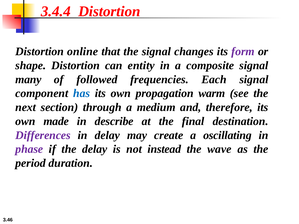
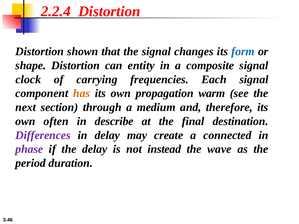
3.4.4: 3.4.4 -> 2.2.4 (56, 11)
online: online -> shown (83, 52)
form colour: purple -> blue (243, 52)
many: many -> clock (28, 79)
followed: followed -> carrying (97, 79)
has colour: blue -> orange (82, 93)
made: made -> often (56, 121)
oscillating: oscillating -> connected (227, 135)
